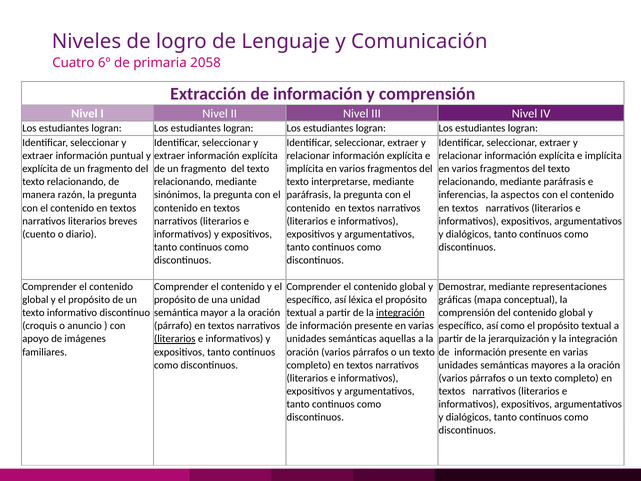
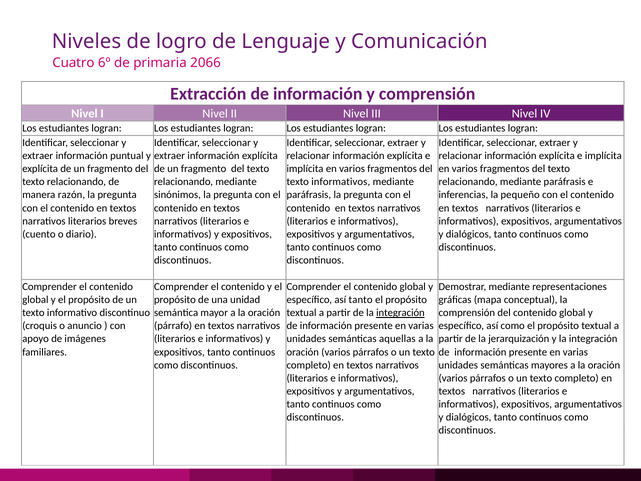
2058: 2058 -> 2066 (206, 63)
texto interpretarse: interpretarse -> informativos (341, 182)
aspectos: aspectos -> pequeño (520, 195)
así léxica: léxica -> tanto (361, 300)
literarios underline: present -> none (175, 339)
